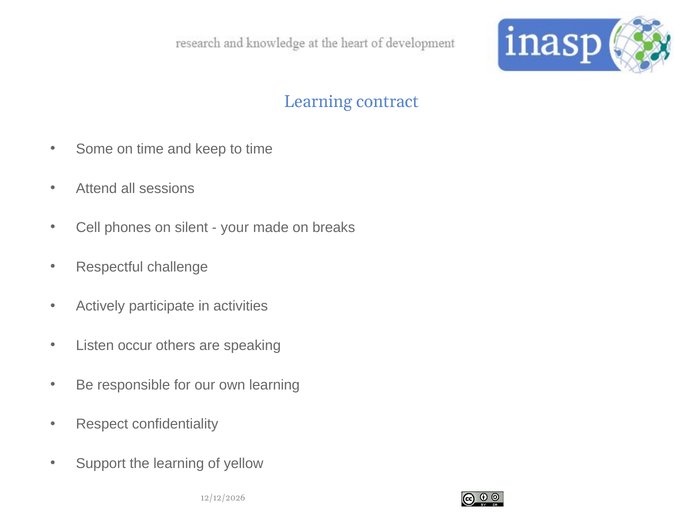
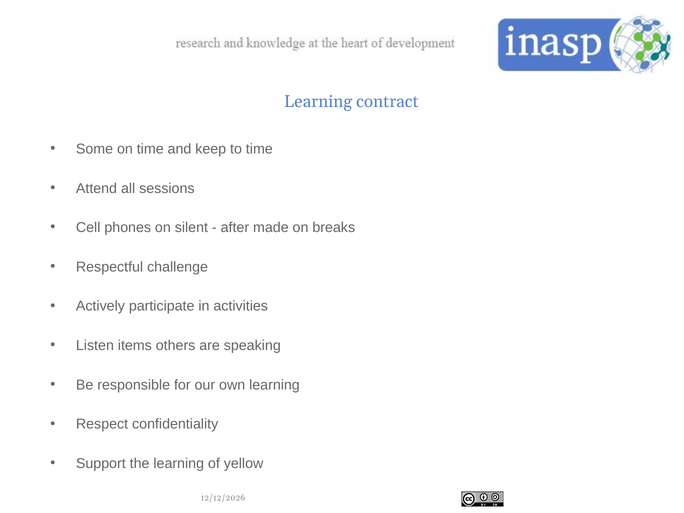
your: your -> after (235, 228)
occur: occur -> items (135, 346)
